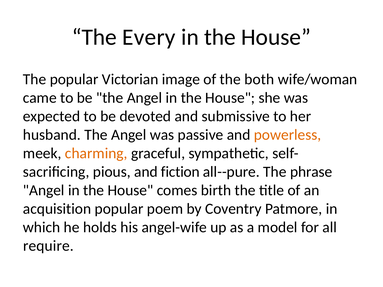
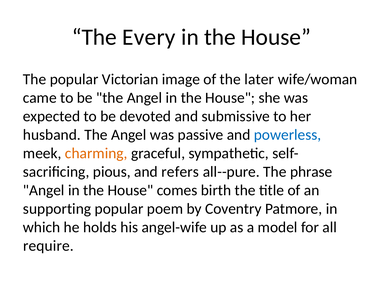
both: both -> later (259, 79)
powerless colour: orange -> blue (288, 135)
fiction: fiction -> refers (180, 172)
acquisition: acquisition -> supporting (57, 209)
